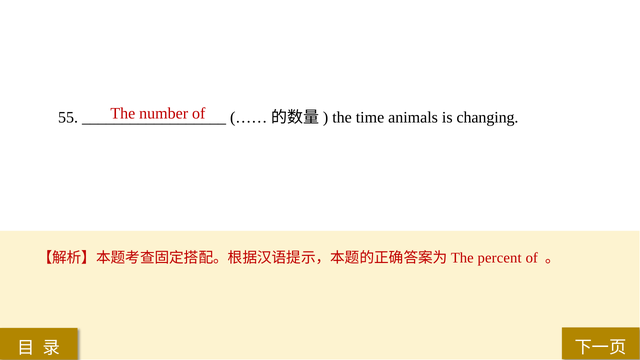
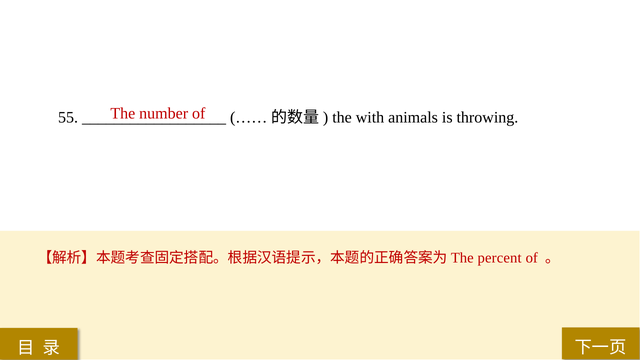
time: time -> with (370, 118)
changing: changing -> throwing (487, 118)
